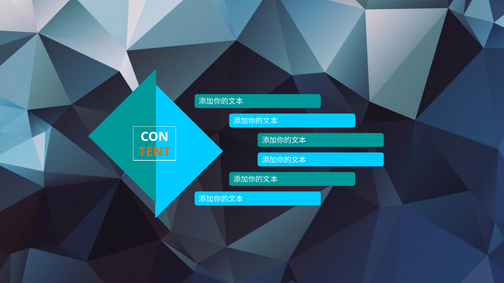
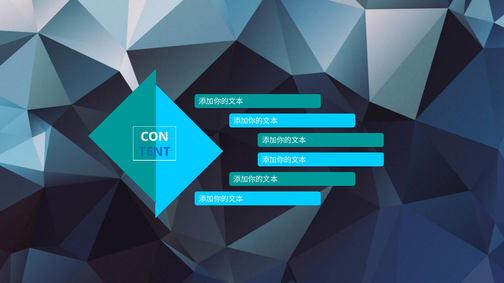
TENT colour: orange -> blue (155, 152)
